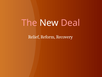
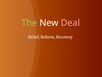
The colour: pink -> light green (29, 23)
